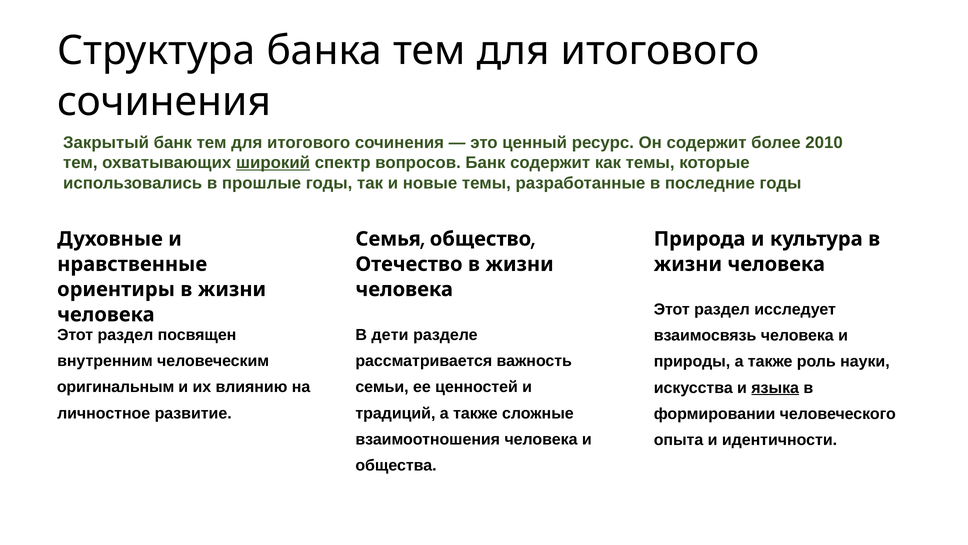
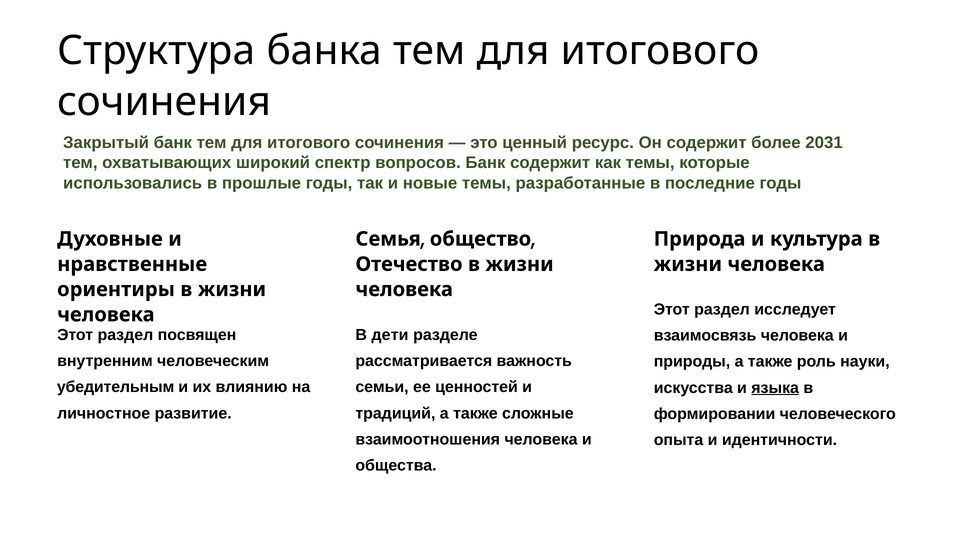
2010: 2010 -> 2031 (824, 143)
широкий underline: present -> none (273, 163)
оригинальным: оригинальным -> убедительным (116, 387)
